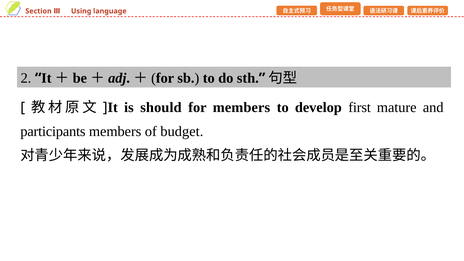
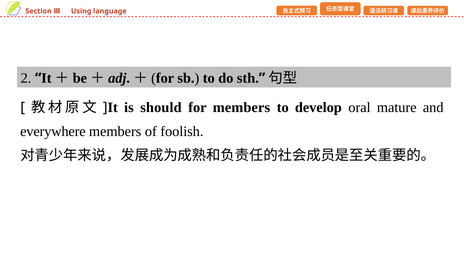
first: first -> oral (360, 107)
participants: participants -> everywhere (53, 131)
budget: budget -> foolish (182, 131)
